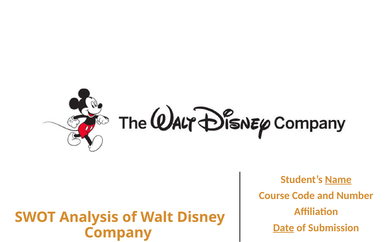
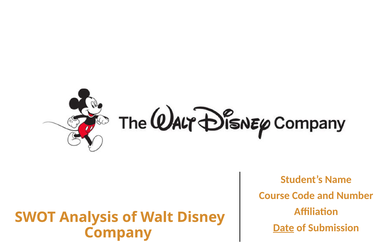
Name underline: present -> none (338, 180)
